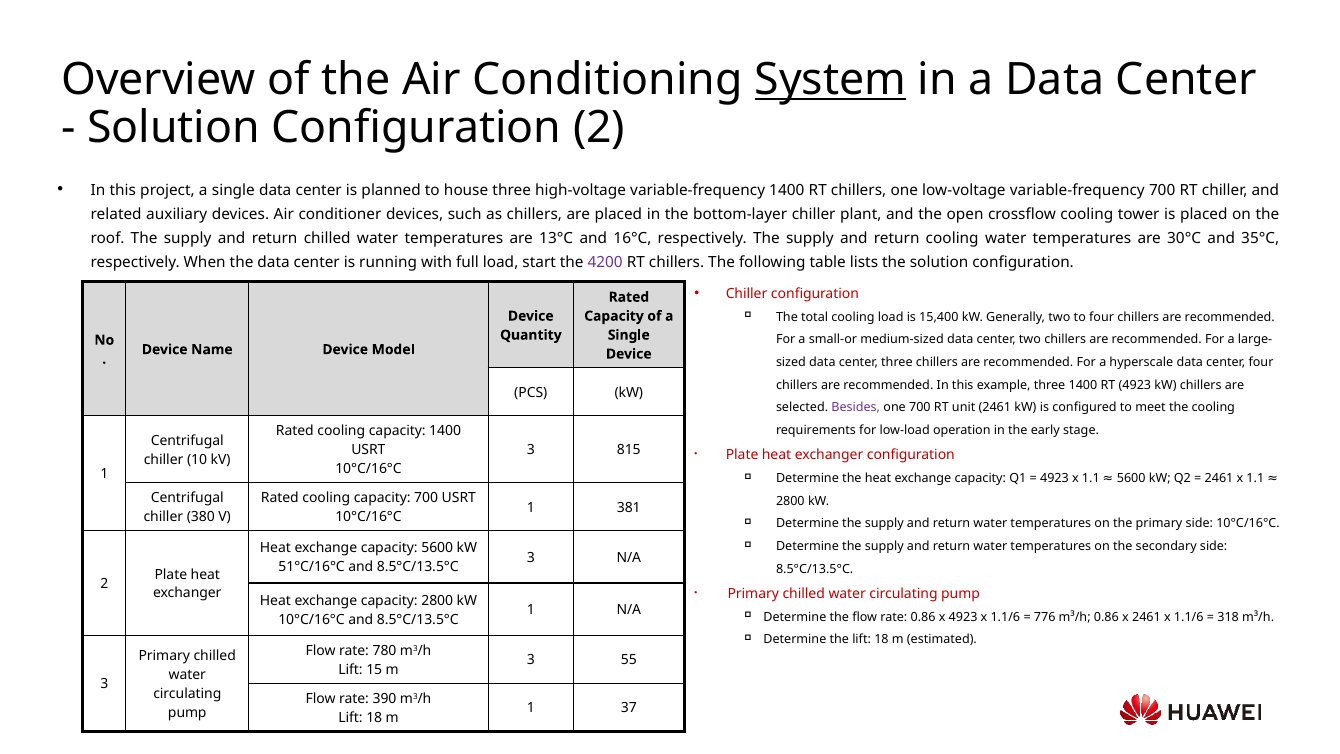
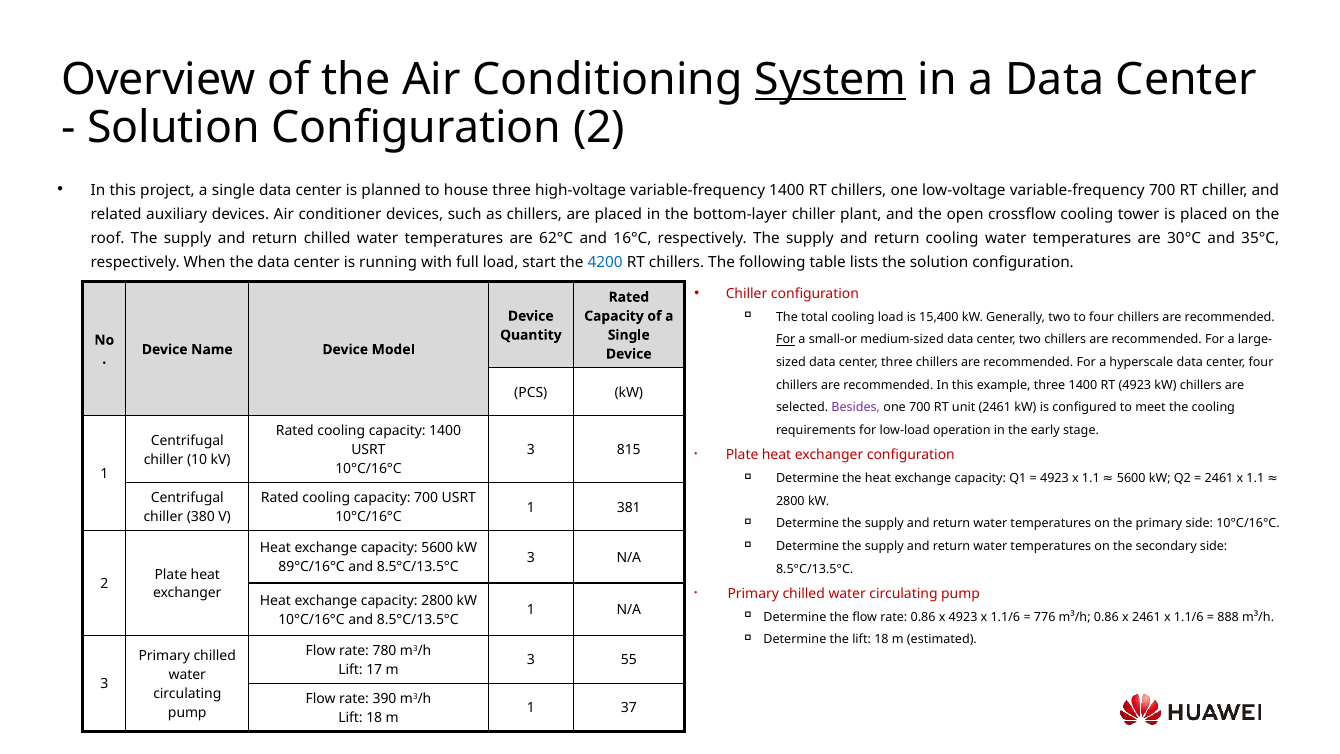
13°C: 13°C -> 62°C (556, 238)
4200 colour: purple -> blue (605, 262)
For underline: none -> present (786, 340)
51°C/16°C: 51°C/16°C -> 89°C/16°C (312, 567)
318: 318 -> 888 (1228, 617)
15: 15 -> 17 (374, 669)
